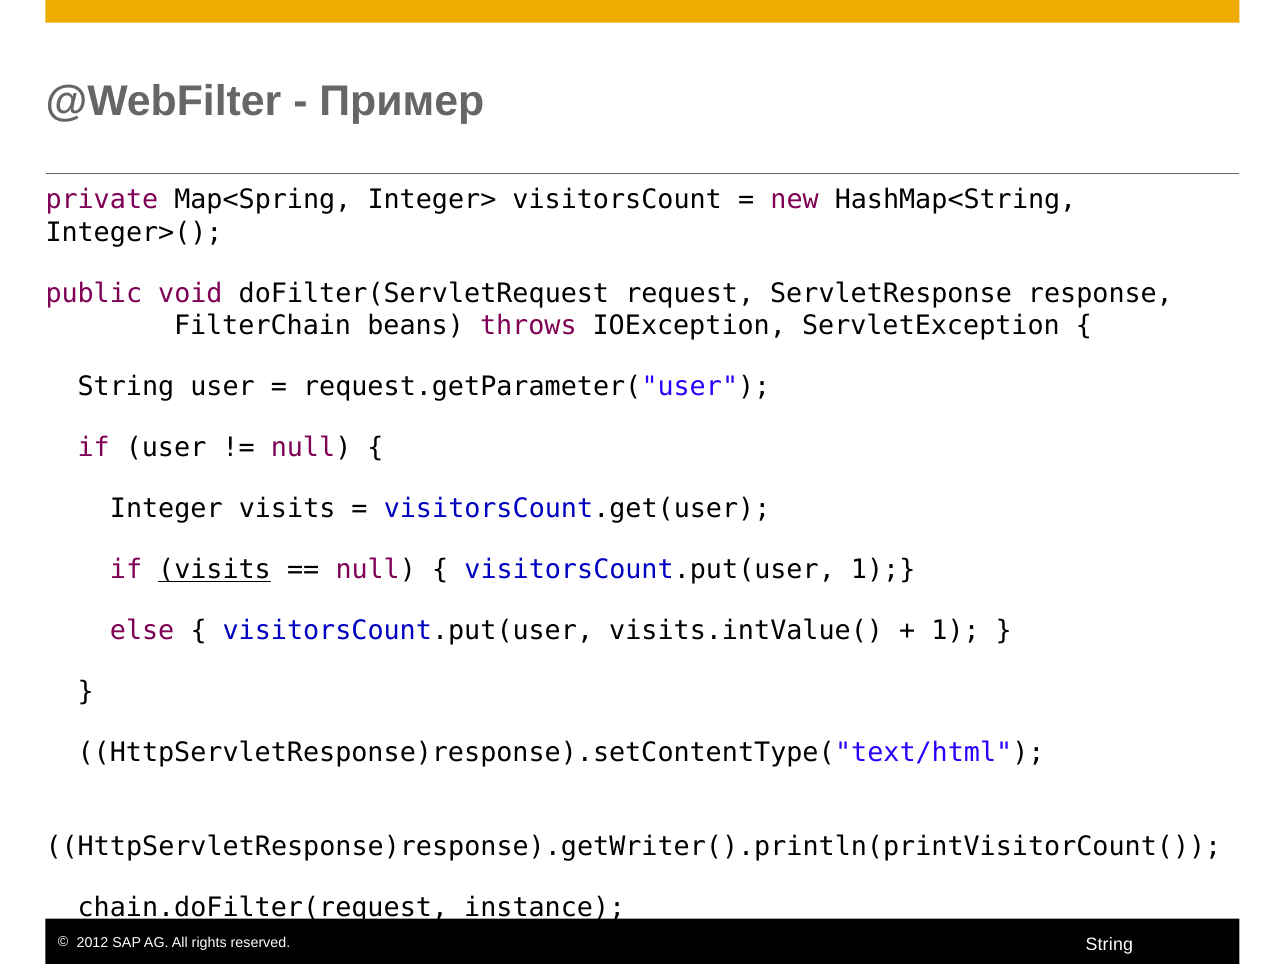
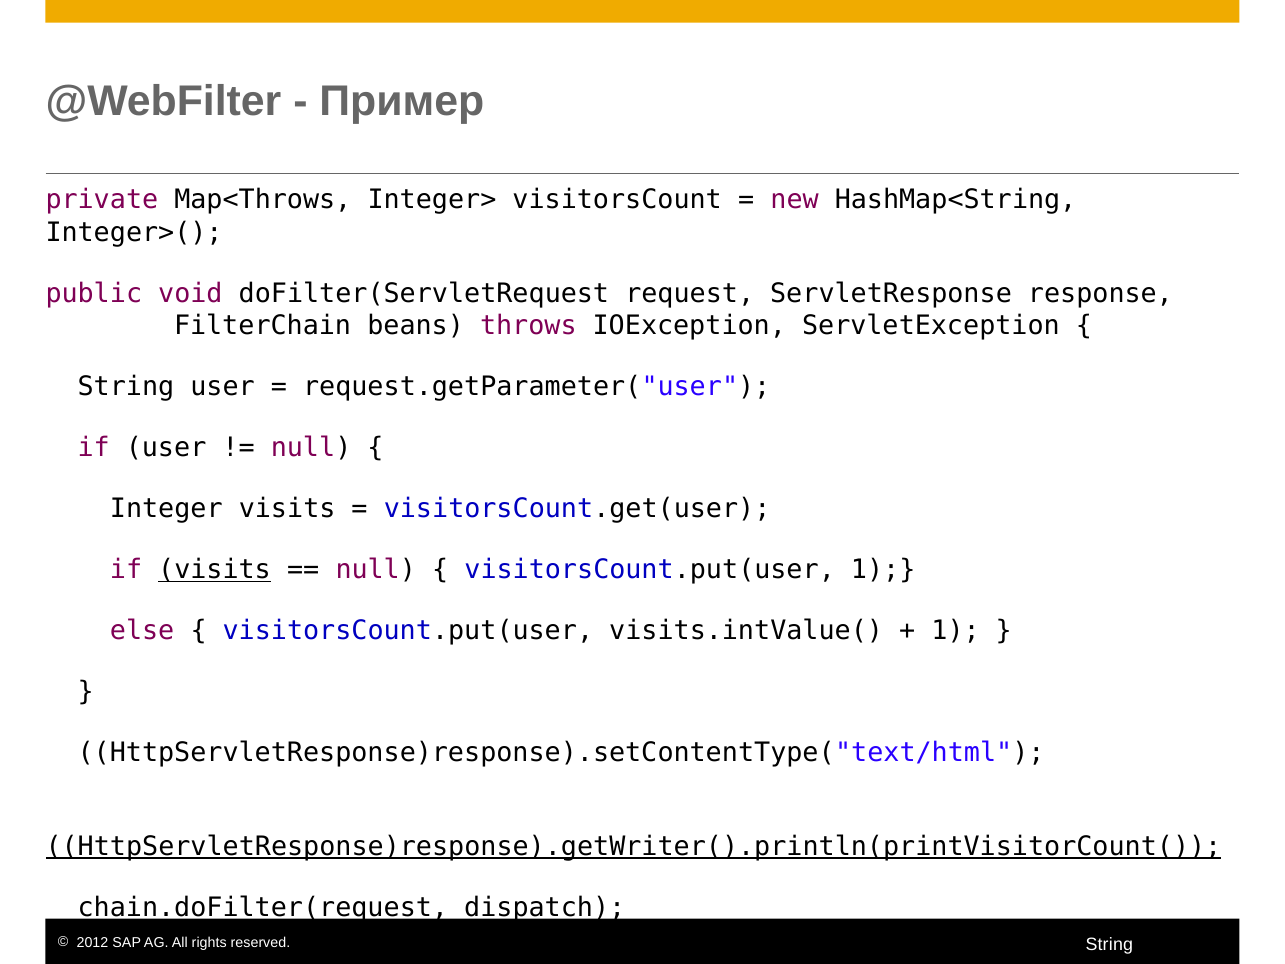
Map<Spring: Map<Spring -> Map<Throws (263, 200)
HttpServletResponse)response).getWriter().println(printVisitorCount( underline: none -> present (633, 846)
instance: instance -> dispatch (545, 907)
